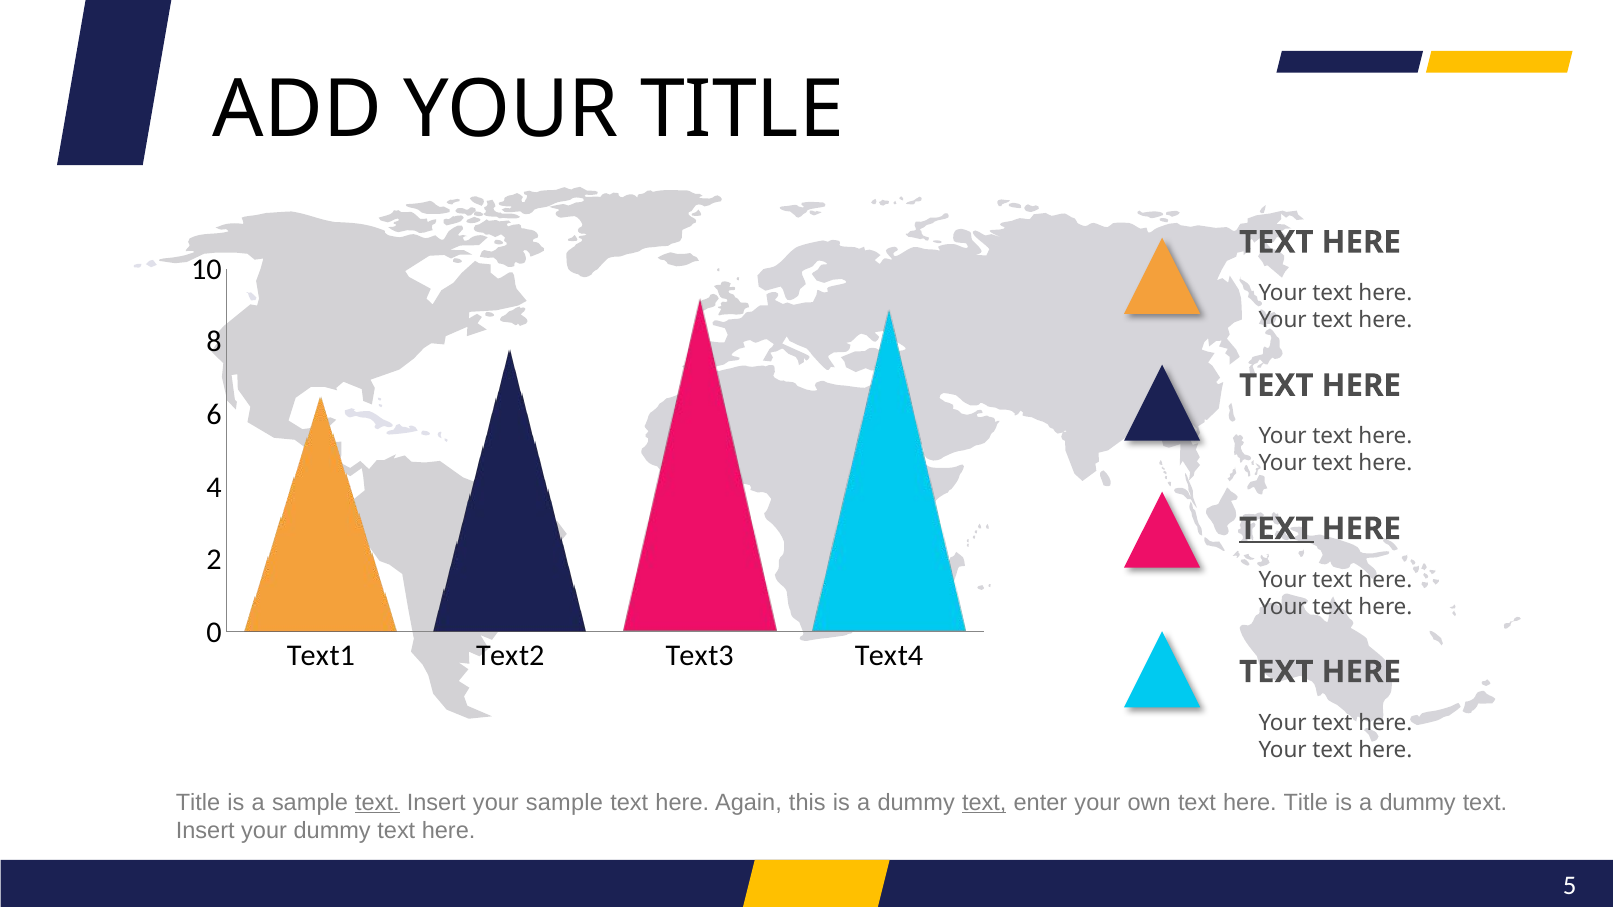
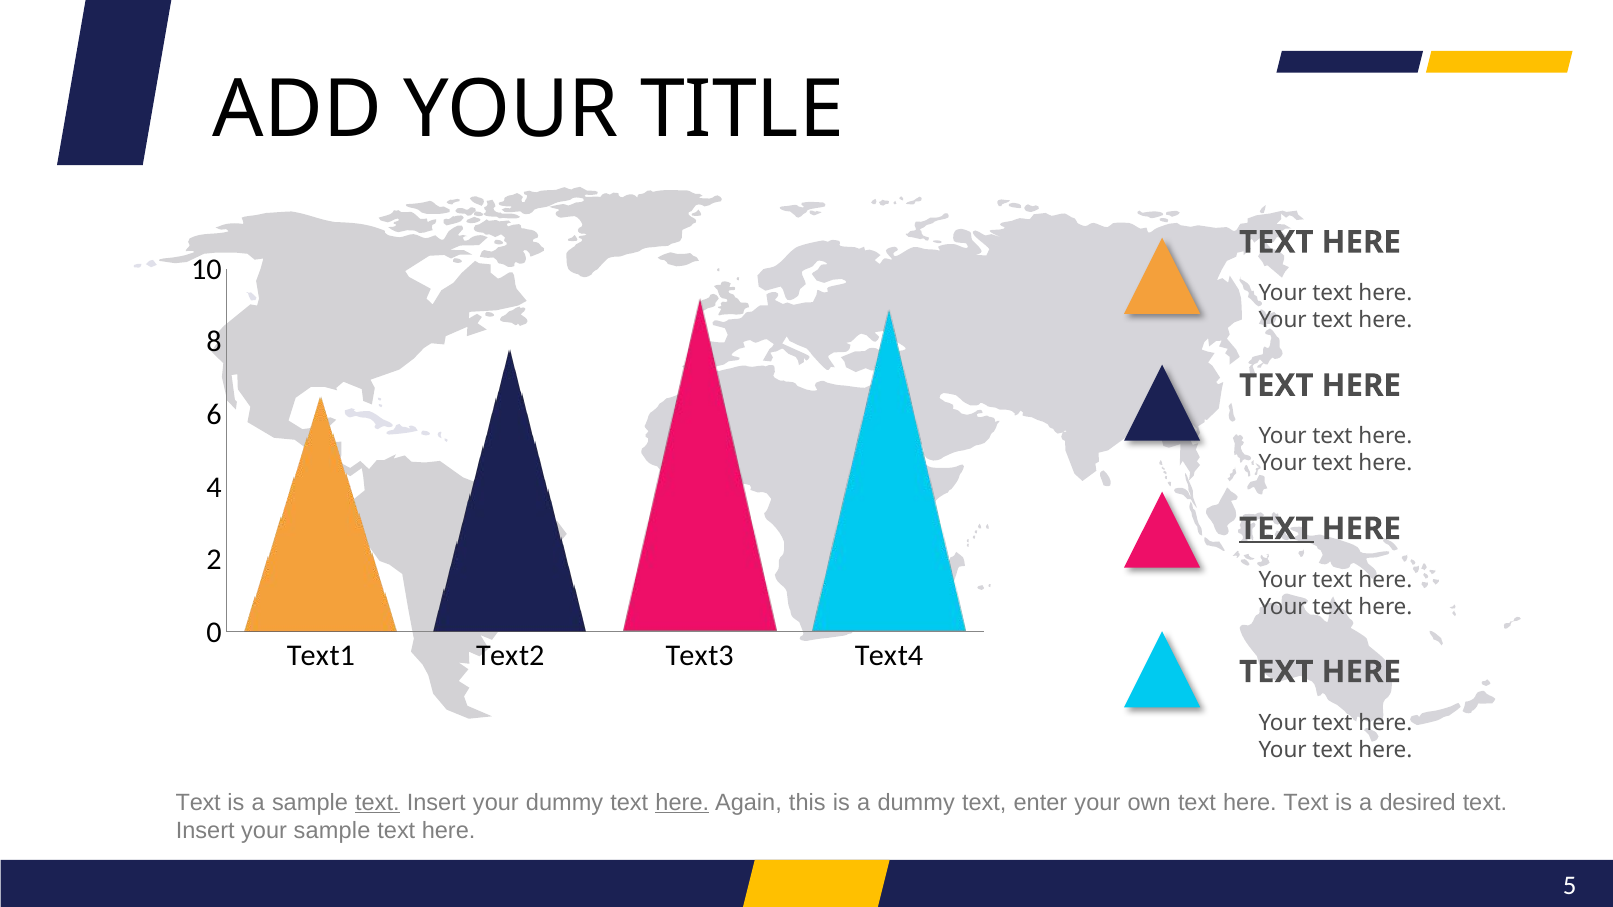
Title: Title -> Text (198, 803)
your sample: sample -> dummy (565, 803)
here underline: none -> present (682, 803)
text underline: present -> none (984, 803)
own text here Title: Title -> Text (1306, 803)
dummy: dummy -> desired (1418, 803)
your dummy: dummy -> sample (332, 831)
